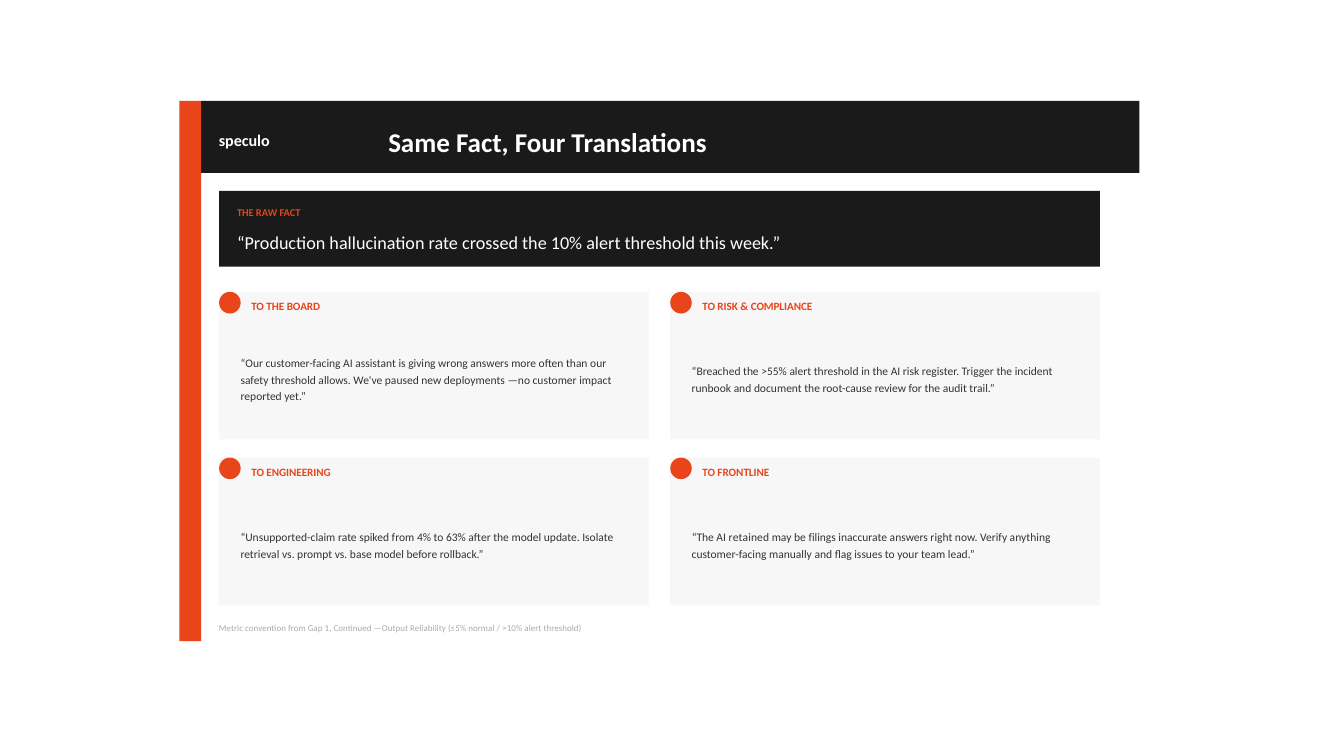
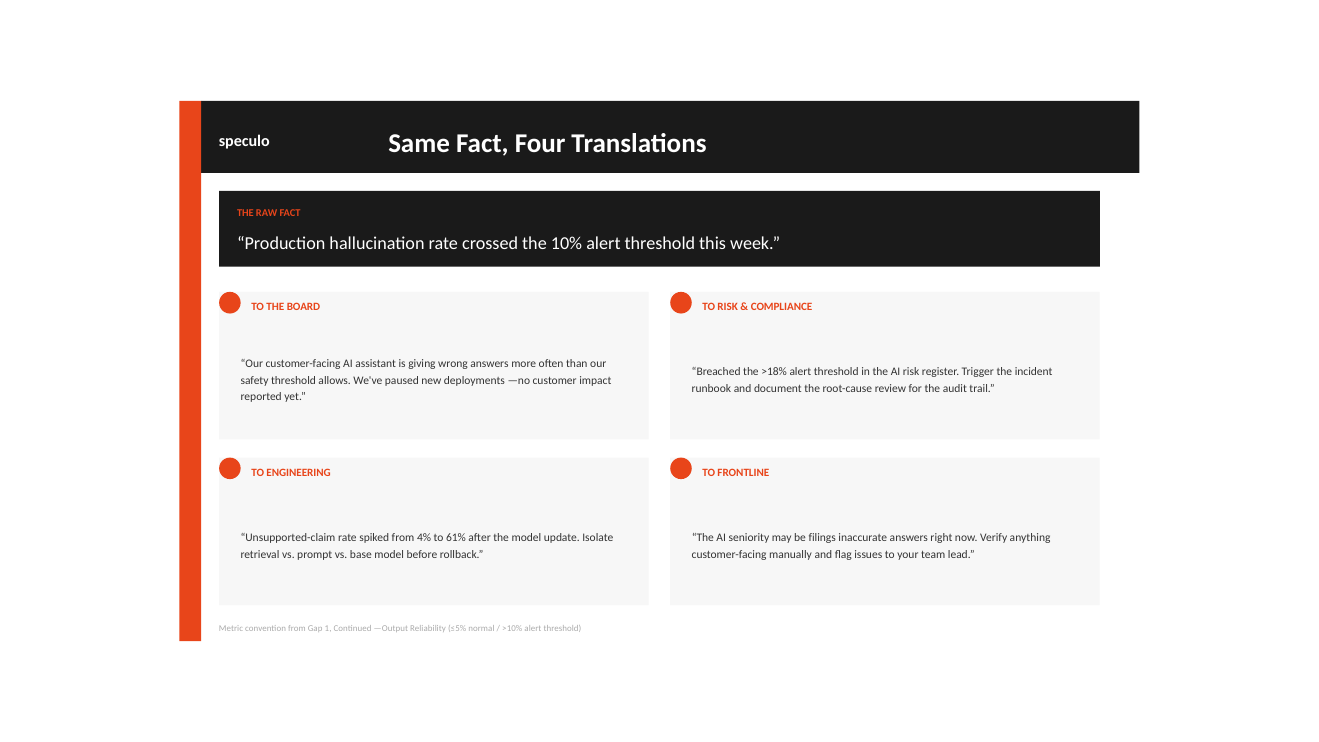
>55%: >55% -> >18% (774, 372)
63%: 63% -> 61% (456, 538)
retained: retained -> seniority (749, 538)
